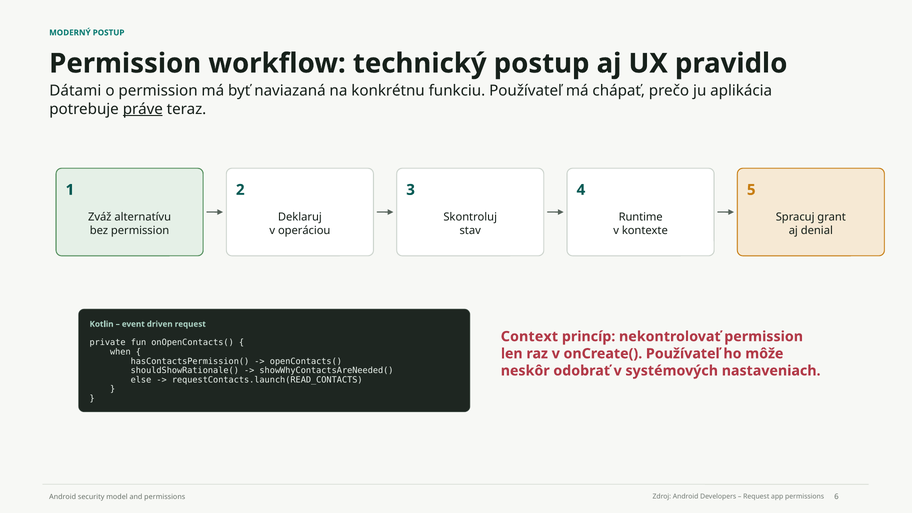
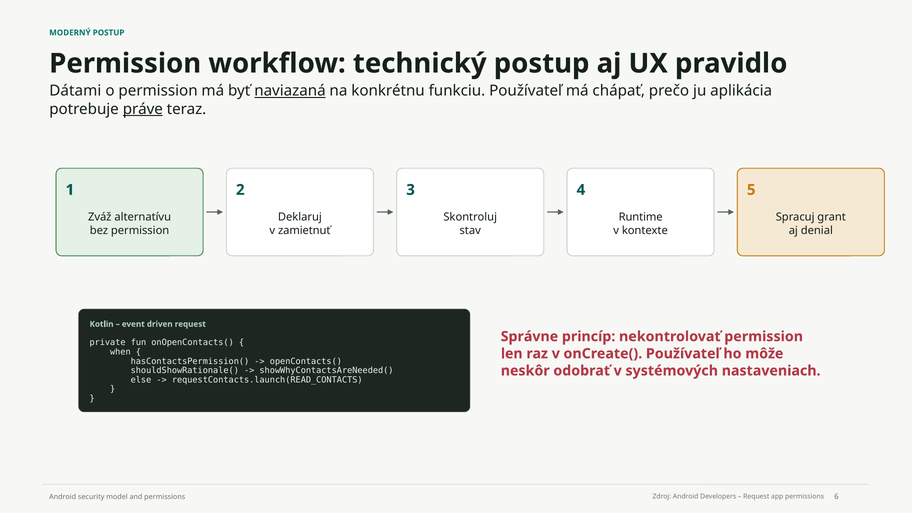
naviazaná underline: none -> present (290, 91)
operáciou: operáciou -> zamietnuť (304, 230)
Context: Context -> Správne (529, 337)
